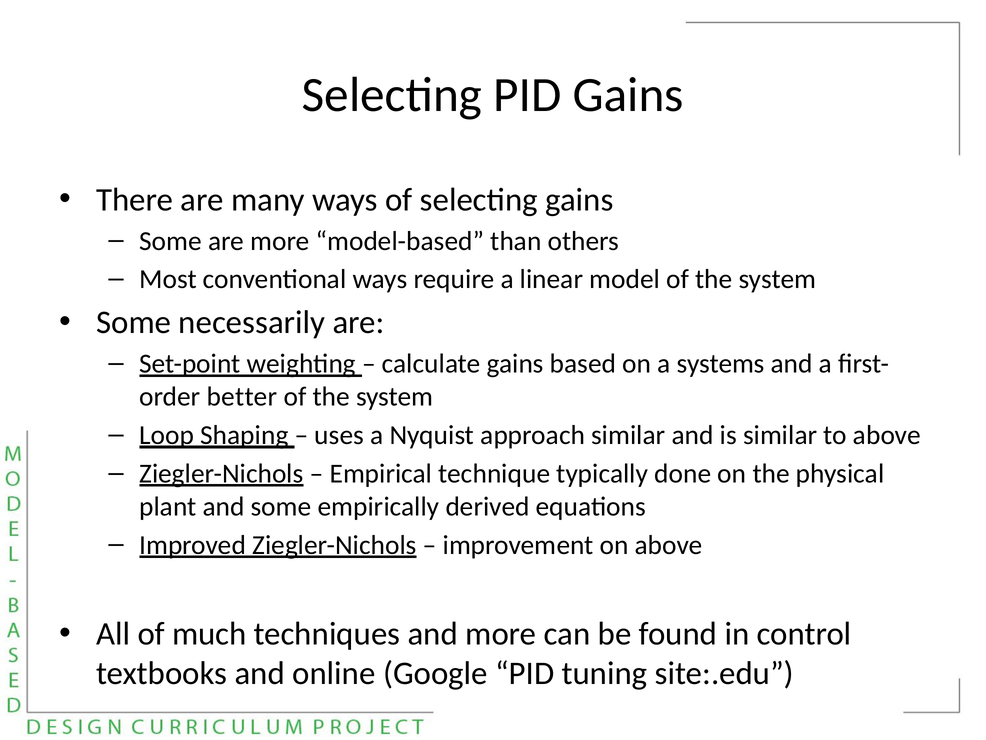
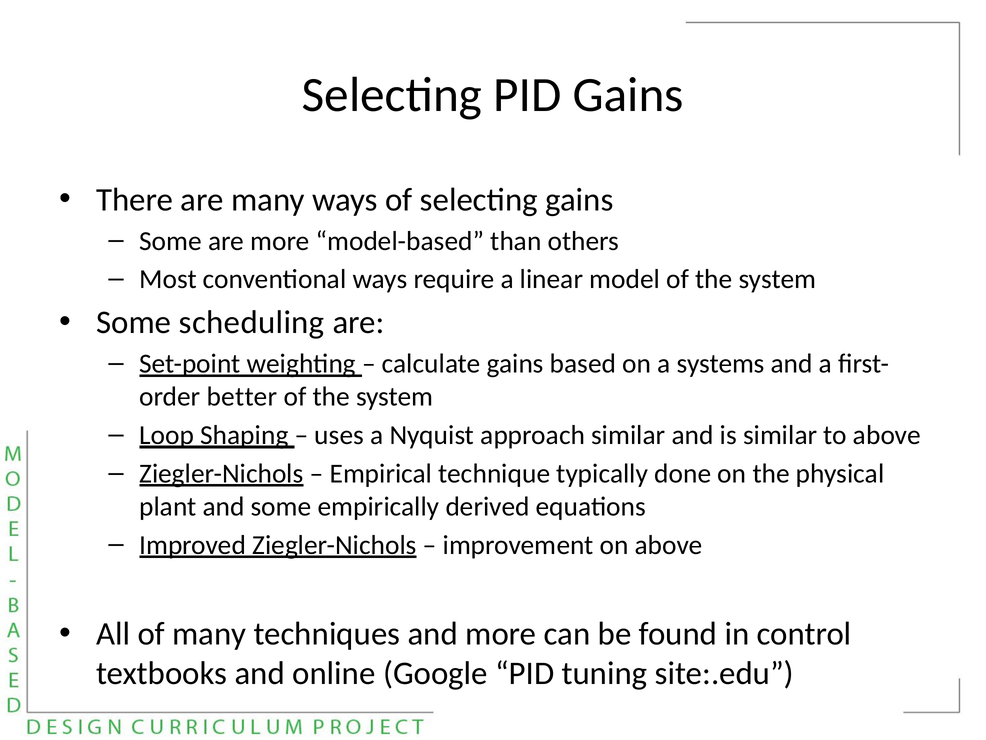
necessarily: necessarily -> scheduling (252, 322)
of much: much -> many (209, 634)
